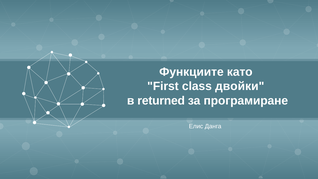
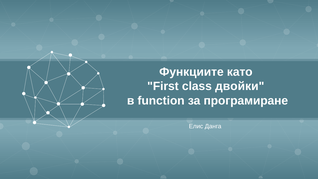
returned: returned -> function (161, 101)
